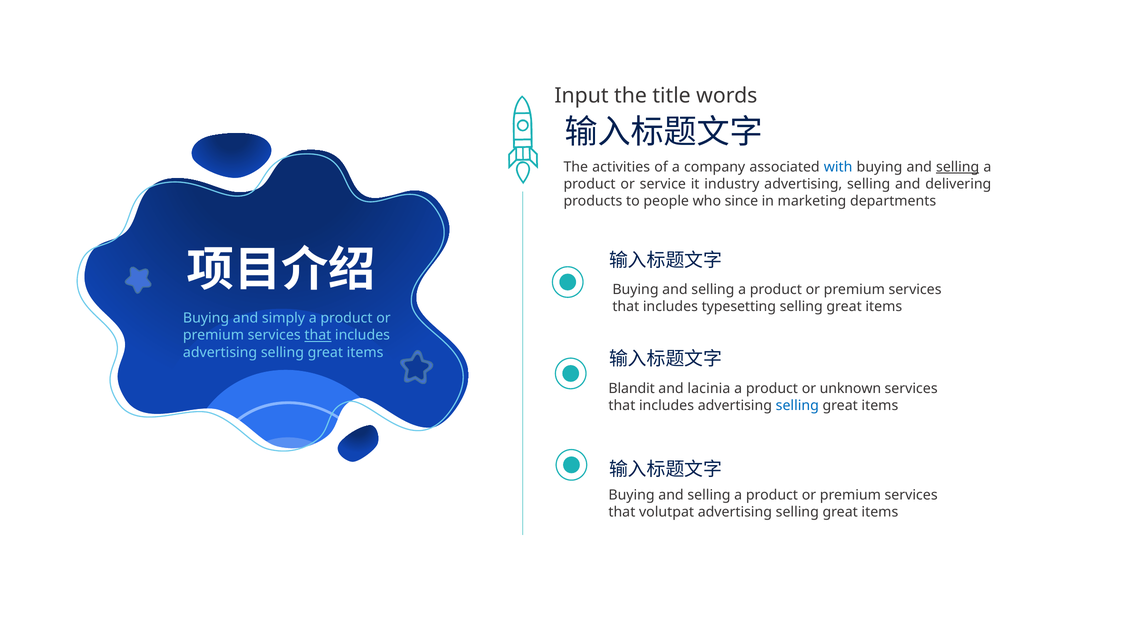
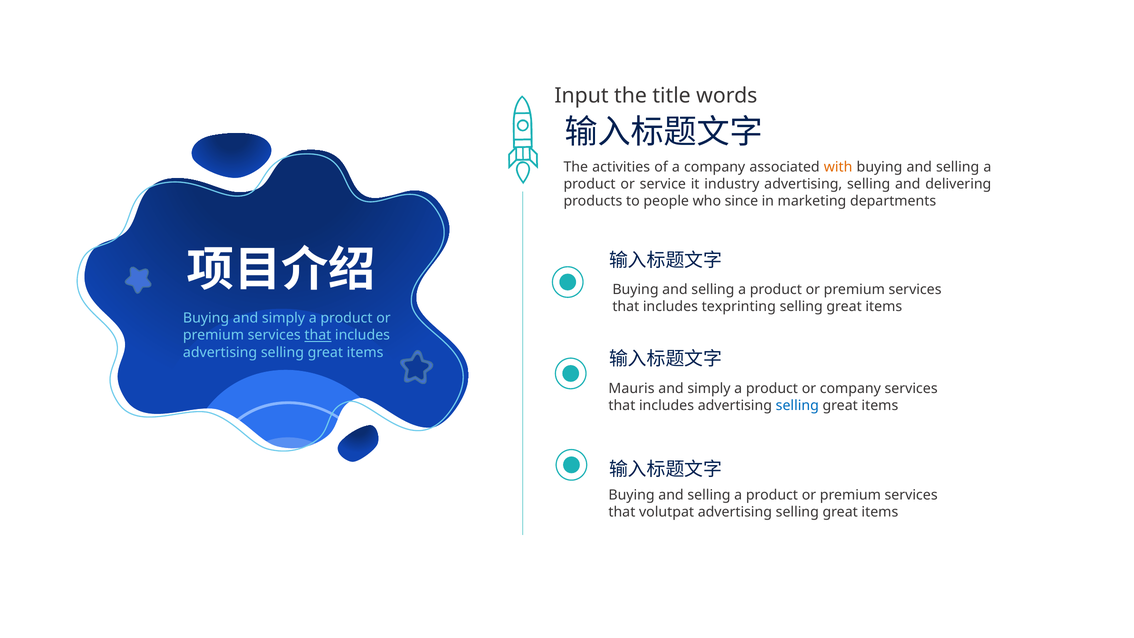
with colour: blue -> orange (838, 167)
selling underline: present -> none (958, 167)
typesetting: typesetting -> texprinting (739, 307)
Blandit: Blandit -> Mauris (632, 388)
lacinia: lacinia -> simply (709, 388)
or unknown: unknown -> company (850, 388)
